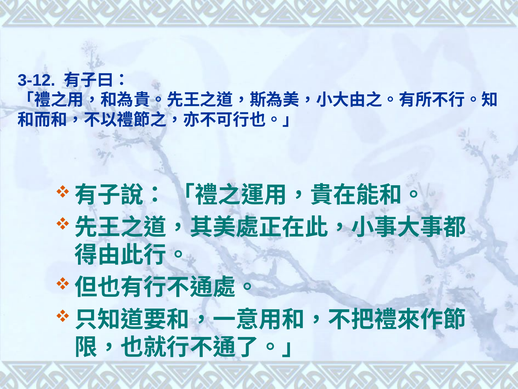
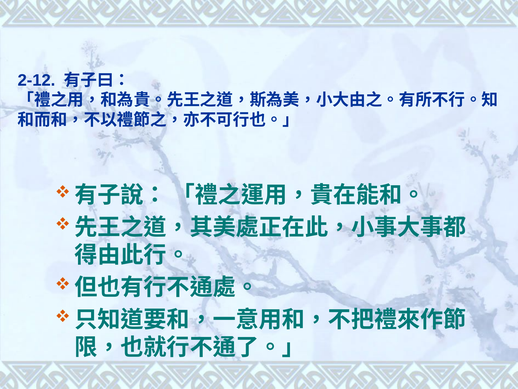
3-12: 3-12 -> 2-12 (36, 80)
